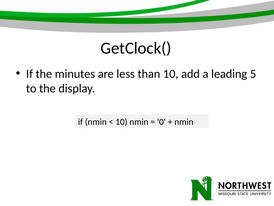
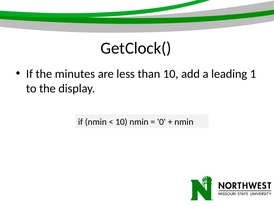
5: 5 -> 1 (253, 74)
